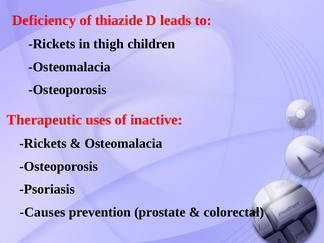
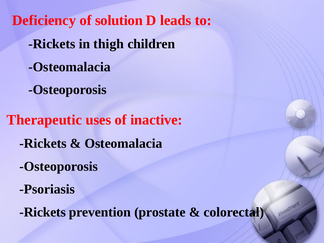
thiazide: thiazide -> solution (119, 20)
Causes: Causes -> Rickets (43, 212)
